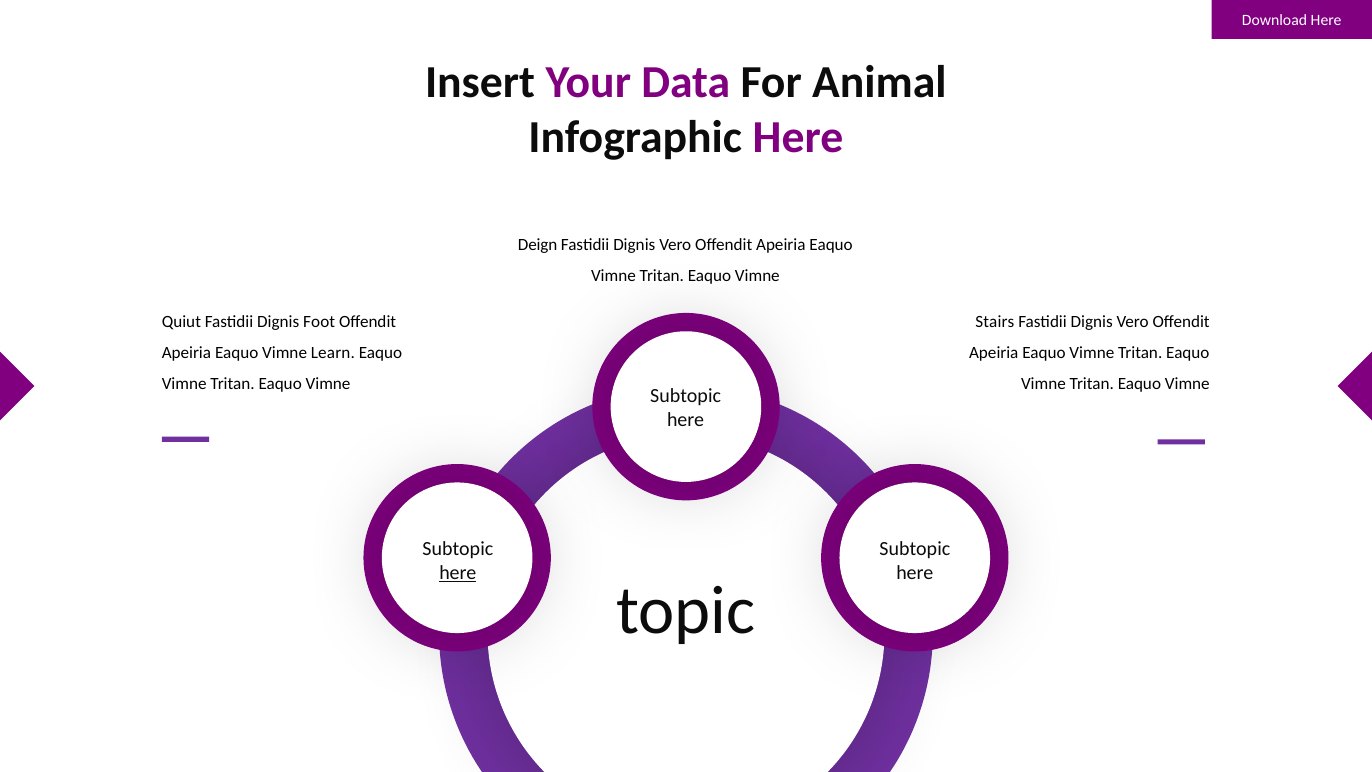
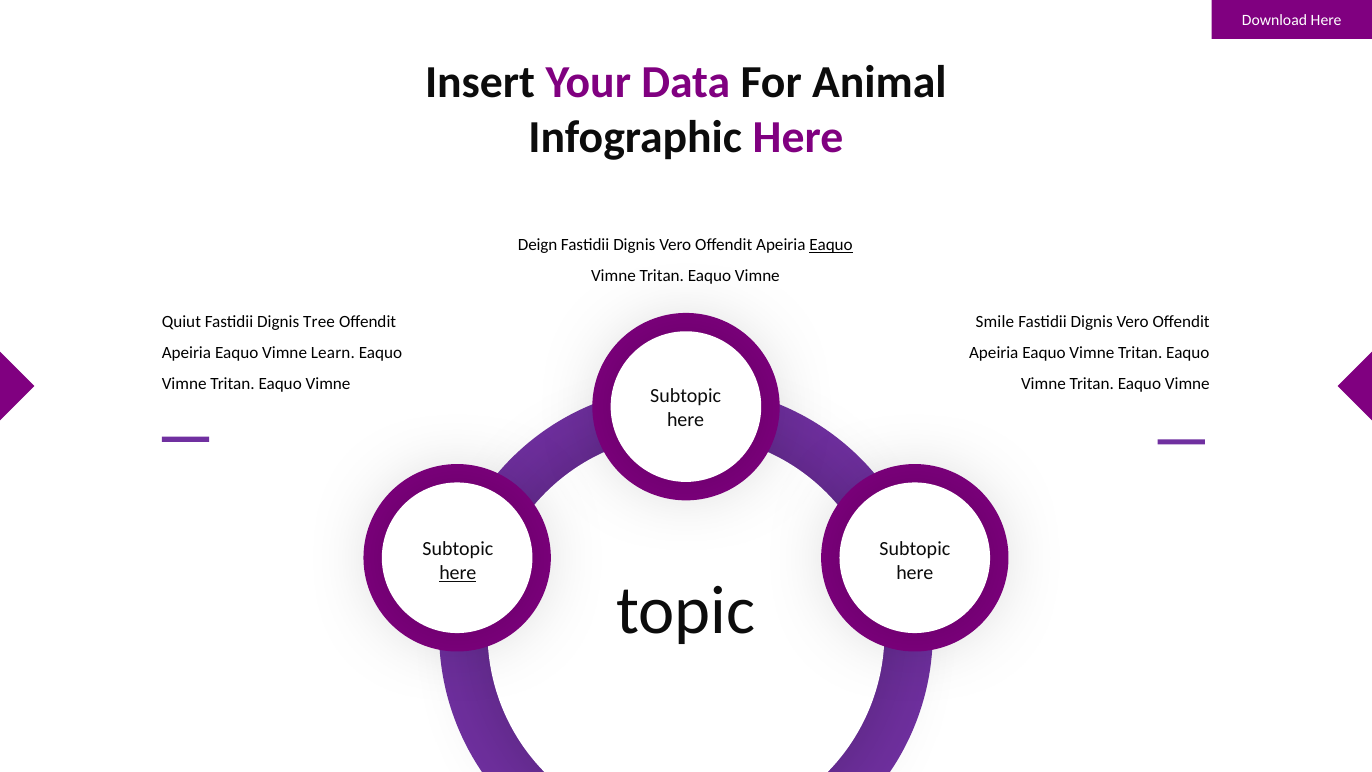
Eaquo underline: none -> present (831, 245)
Foot: Foot -> Tree (319, 322)
Stairs: Stairs -> Smile (995, 322)
